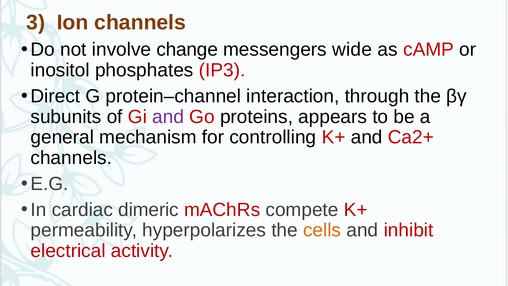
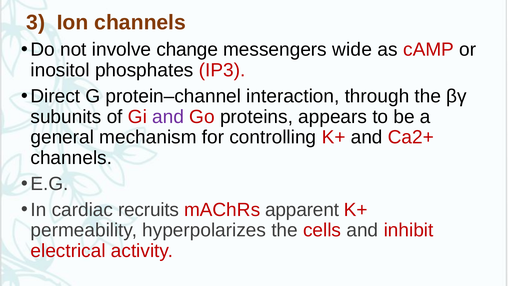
dimeric: dimeric -> recruits (149, 210)
compete: compete -> apparent (302, 210)
cells colour: orange -> red (322, 230)
